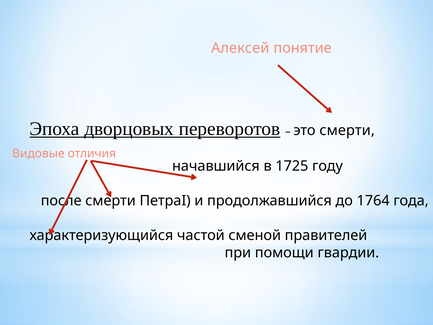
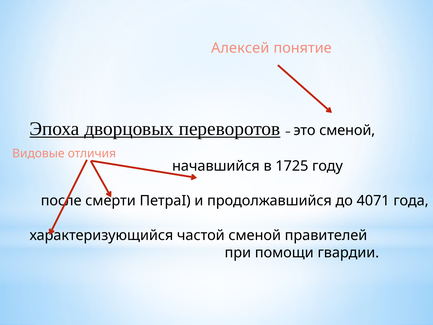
это смерти: смерти -> сменой (347, 130)
1764: 1764 -> 4071 (373, 200)
